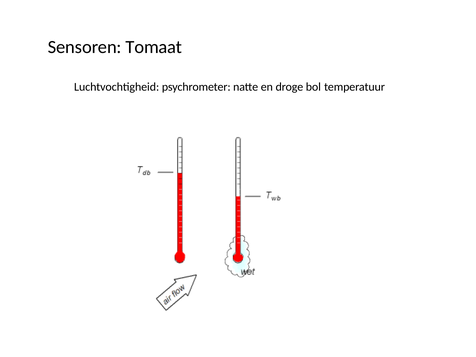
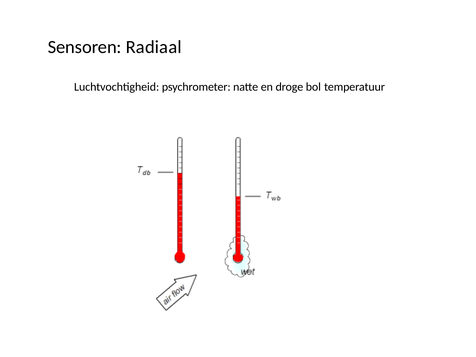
Tomaat: Tomaat -> Radiaal (154, 47)
